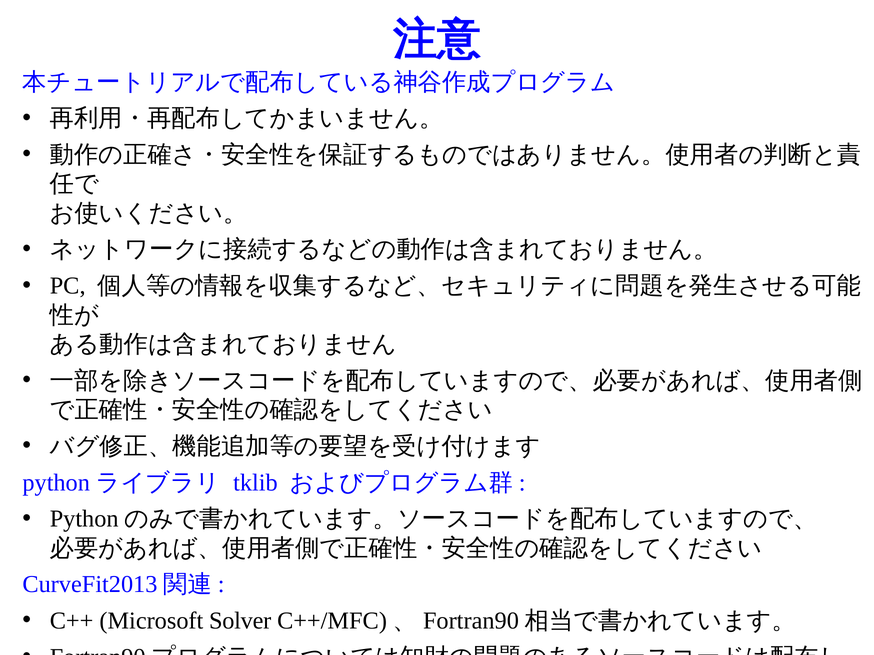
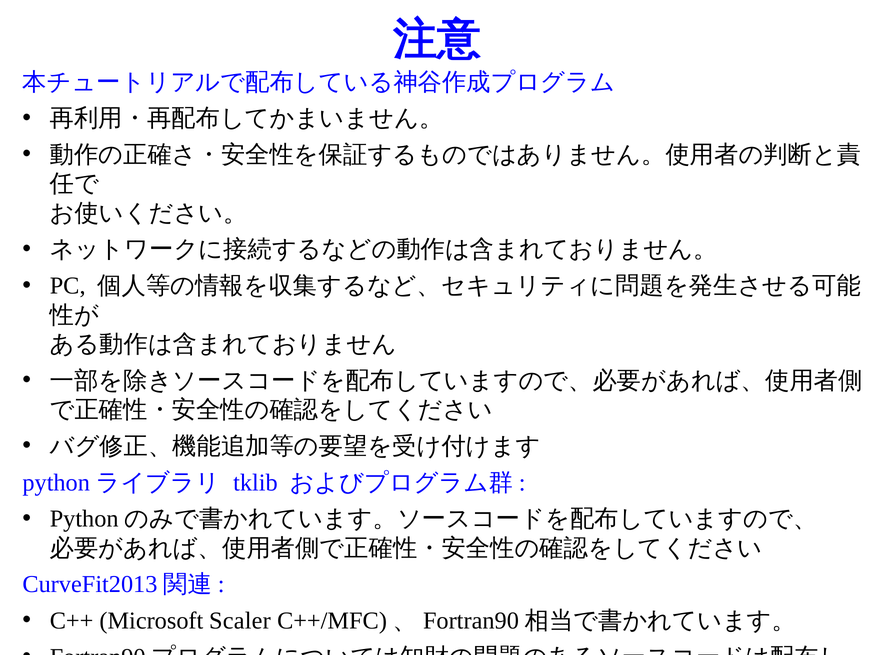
Solver: Solver -> Scaler (240, 621)
